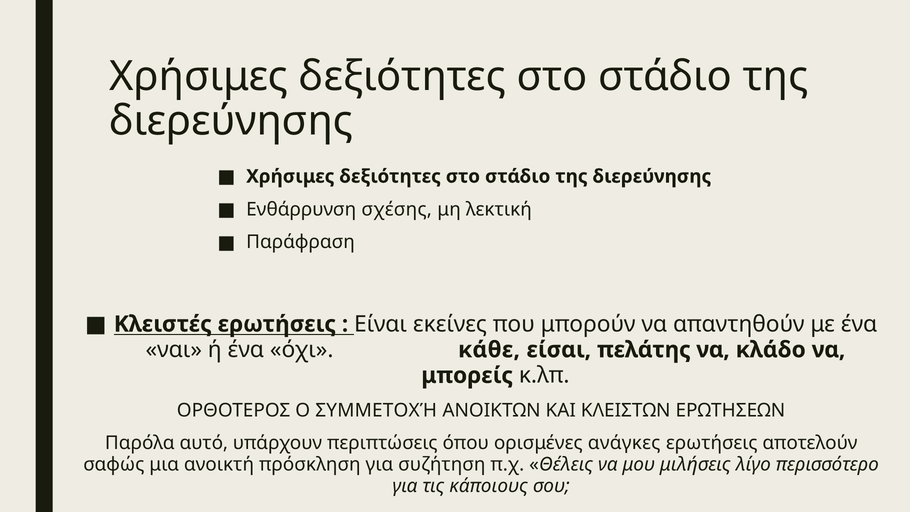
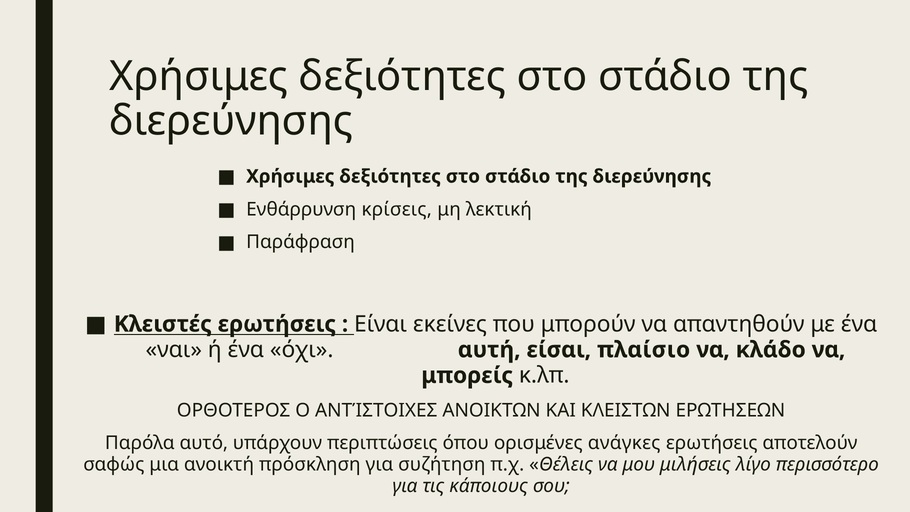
σχέσης: σχέσης -> κρίσεις (397, 209)
κάθε: κάθε -> αυτή (489, 350)
πελάτης: πελάτης -> πλαίσιο (644, 350)
ΣΥΜΜΕΤΟΧΉ: ΣΥΜΜΕΤΟΧΉ -> ΑΝΤΊΣΤΟΙΧΕΣ (376, 410)
